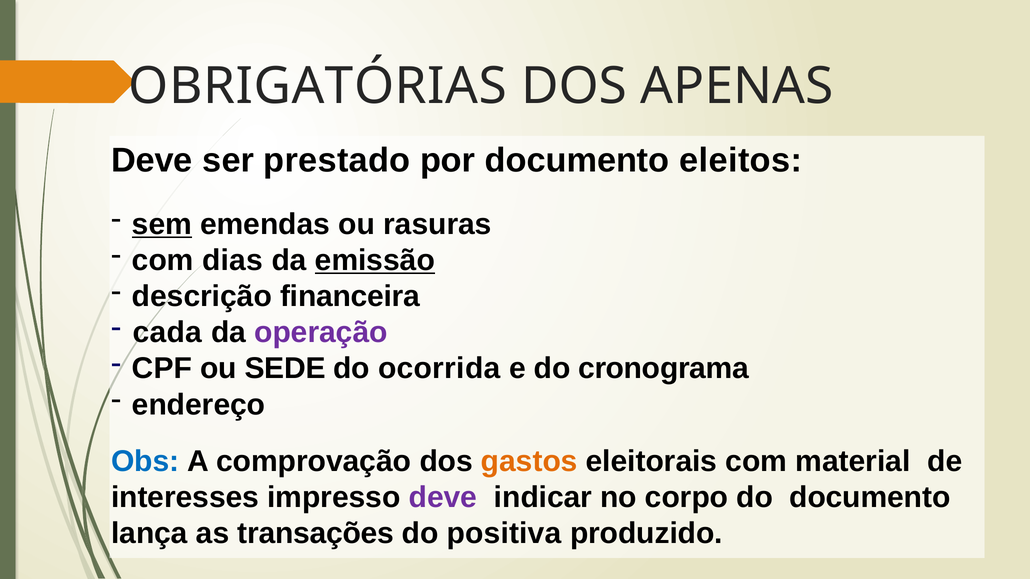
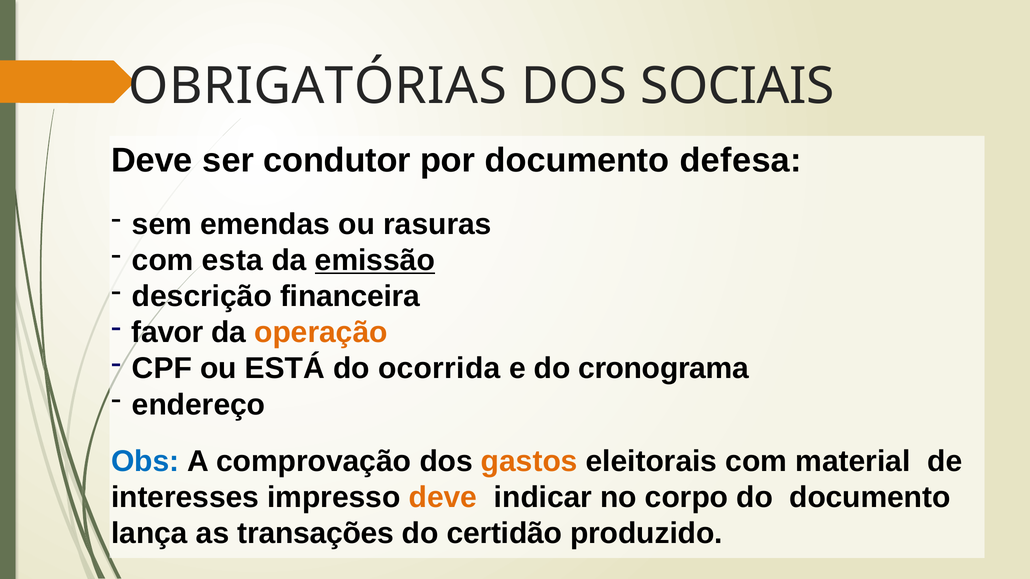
APENAS: APENAS -> SOCIAIS (737, 87)
prestado: prestado -> condutor (337, 160)
eleitos: eleitos -> defesa (741, 160)
sem underline: present -> none (162, 224)
dias: dias -> esta (232, 261)
cada: cada -> favor (168, 333)
operação colour: purple -> orange (321, 333)
SEDE: SEDE -> ESTÁ (285, 369)
deve colour: purple -> orange (443, 498)
positiva: positiva -> certidão (504, 534)
